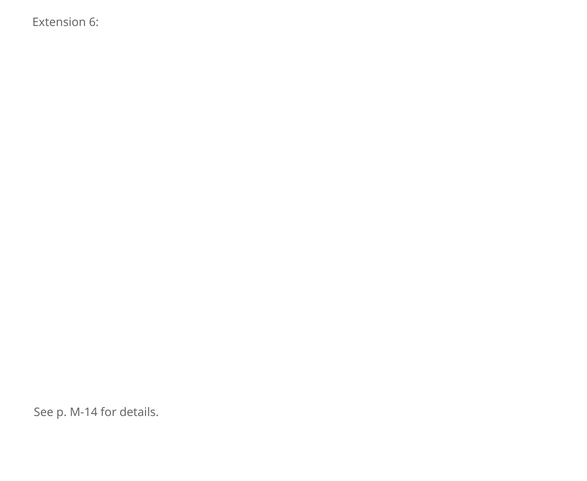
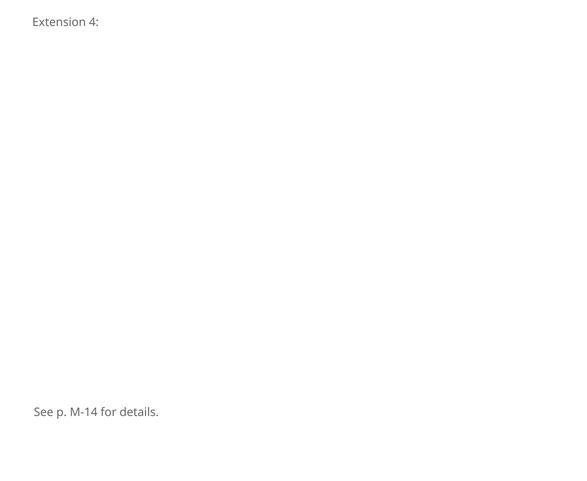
6: 6 -> 4 (94, 22)
